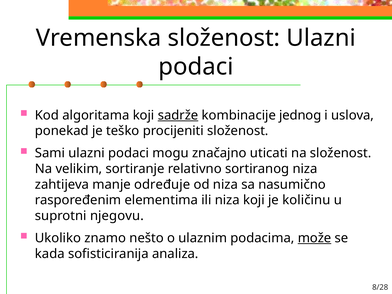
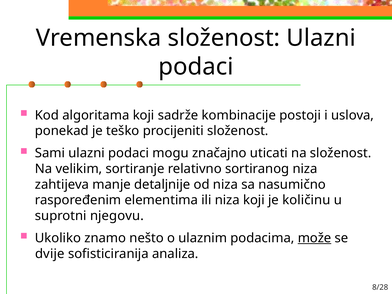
sadrže underline: present -> none (178, 115)
jednog: jednog -> postoji (300, 115)
određuje: određuje -> detaljnije (162, 184)
kada: kada -> dvije (50, 254)
